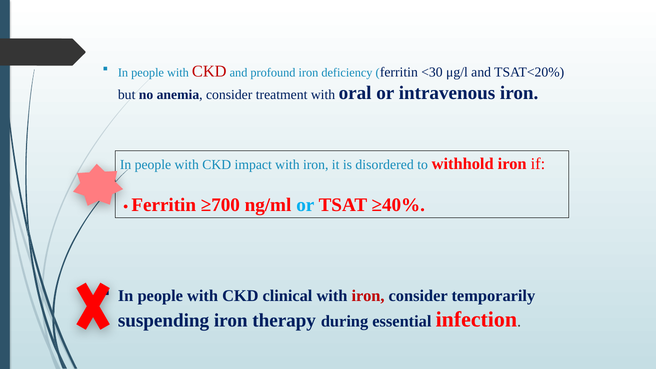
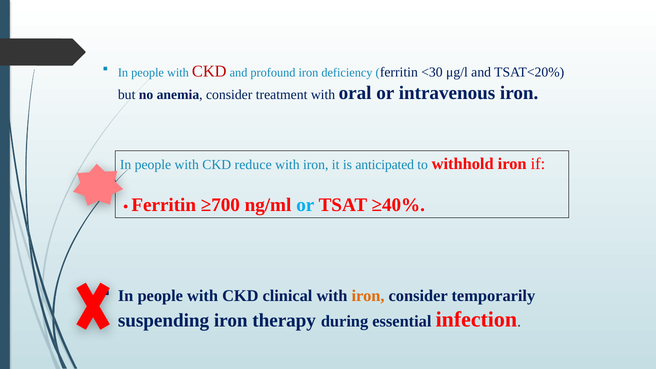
impact: impact -> reduce (253, 165)
disordered: disordered -> anticipated (385, 165)
iron colour: red -> orange (368, 296)
